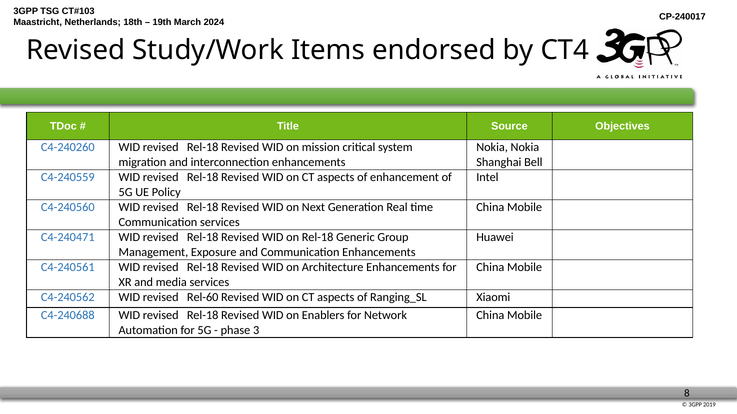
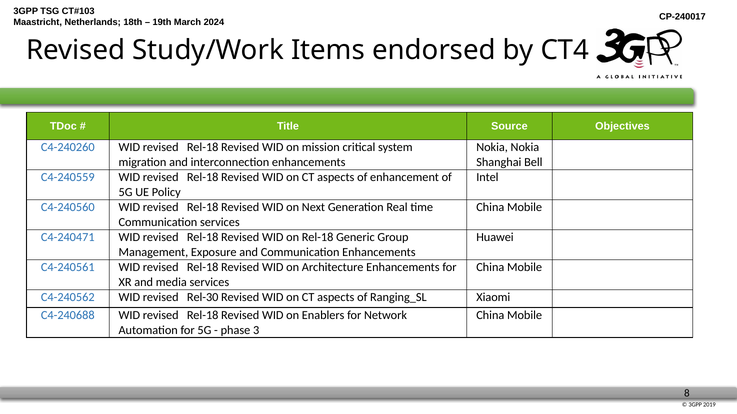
Rel-60: Rel-60 -> Rel-30 (203, 298)
